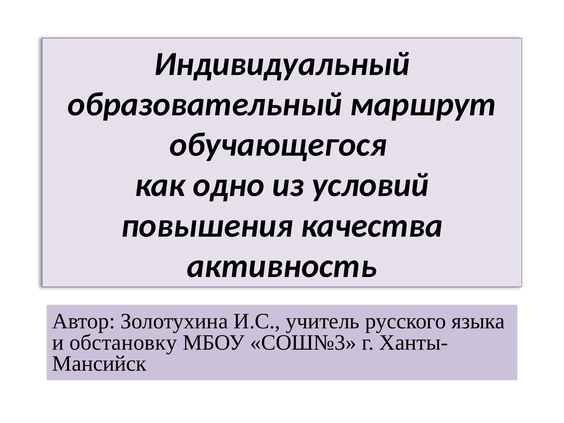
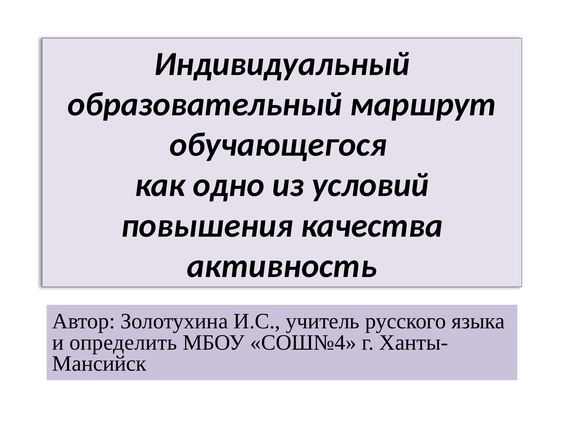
обстановку: обстановку -> определить (123, 342)
СОШ№3: СОШ№3 -> СОШ№4 (303, 342)
